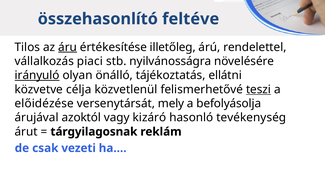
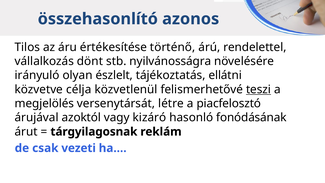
feltéve: feltéve -> azonos (191, 19)
áru underline: present -> none (68, 47)
illetőleg: illetőleg -> történő (173, 47)
piaci: piaci -> dönt (90, 61)
irányuló underline: present -> none (37, 75)
önálló: önálló -> észlelt (114, 75)
előidézése: előidézése -> megjelölés (44, 103)
mely: mely -> létre (171, 103)
befolyásolja: befolyásolja -> piacfelosztó (229, 103)
tevékenység: tevékenység -> fonódásának (251, 117)
